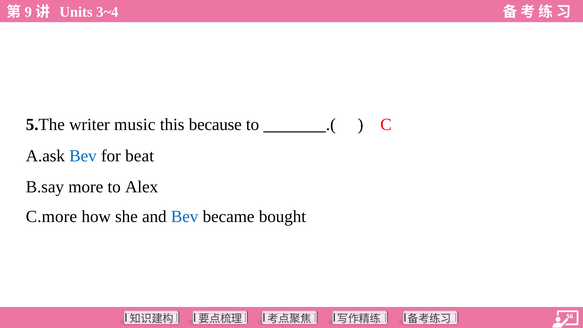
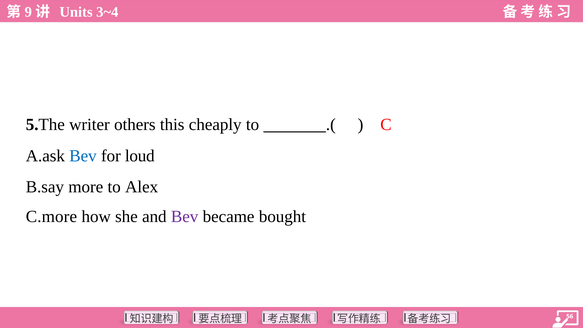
music: music -> others (135, 124)
because: because -> cheaply (215, 124)
beat: beat -> loud (140, 156)
Bev colour: blue -> purple (185, 217)
